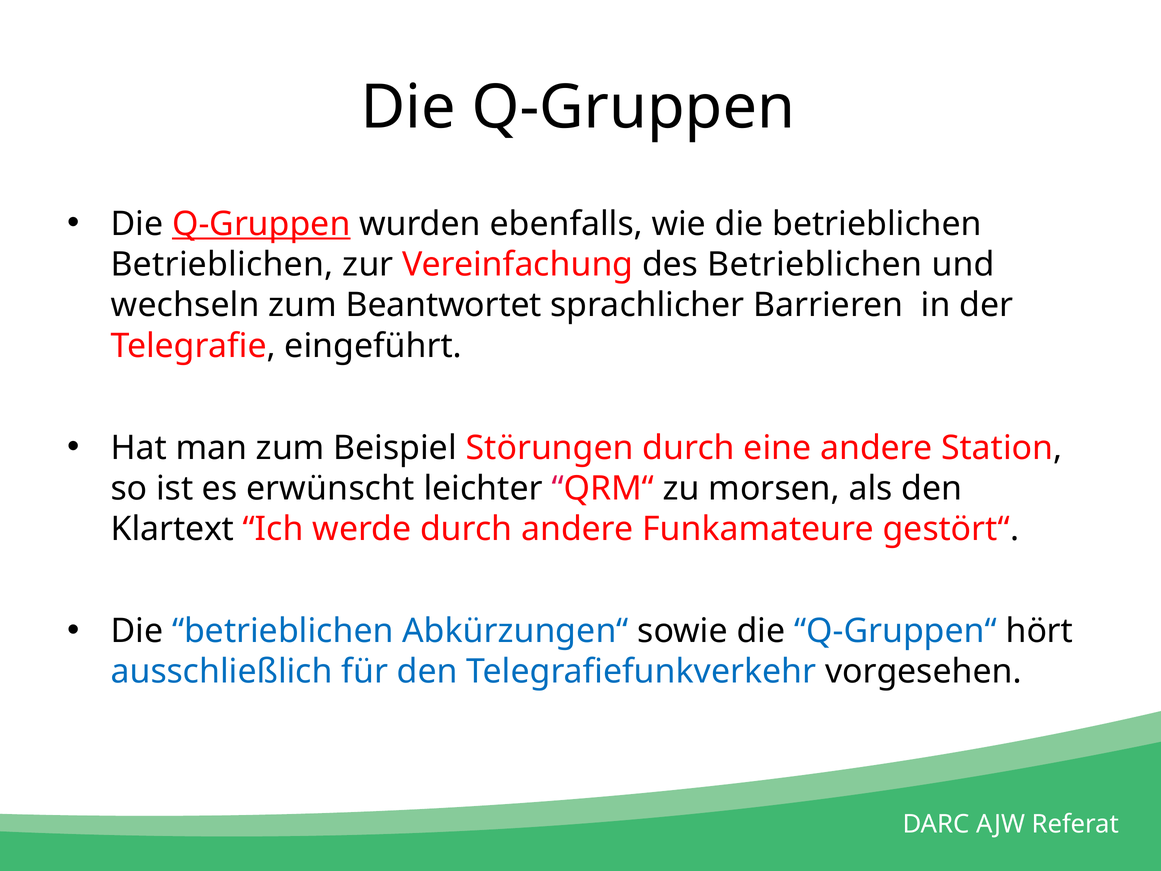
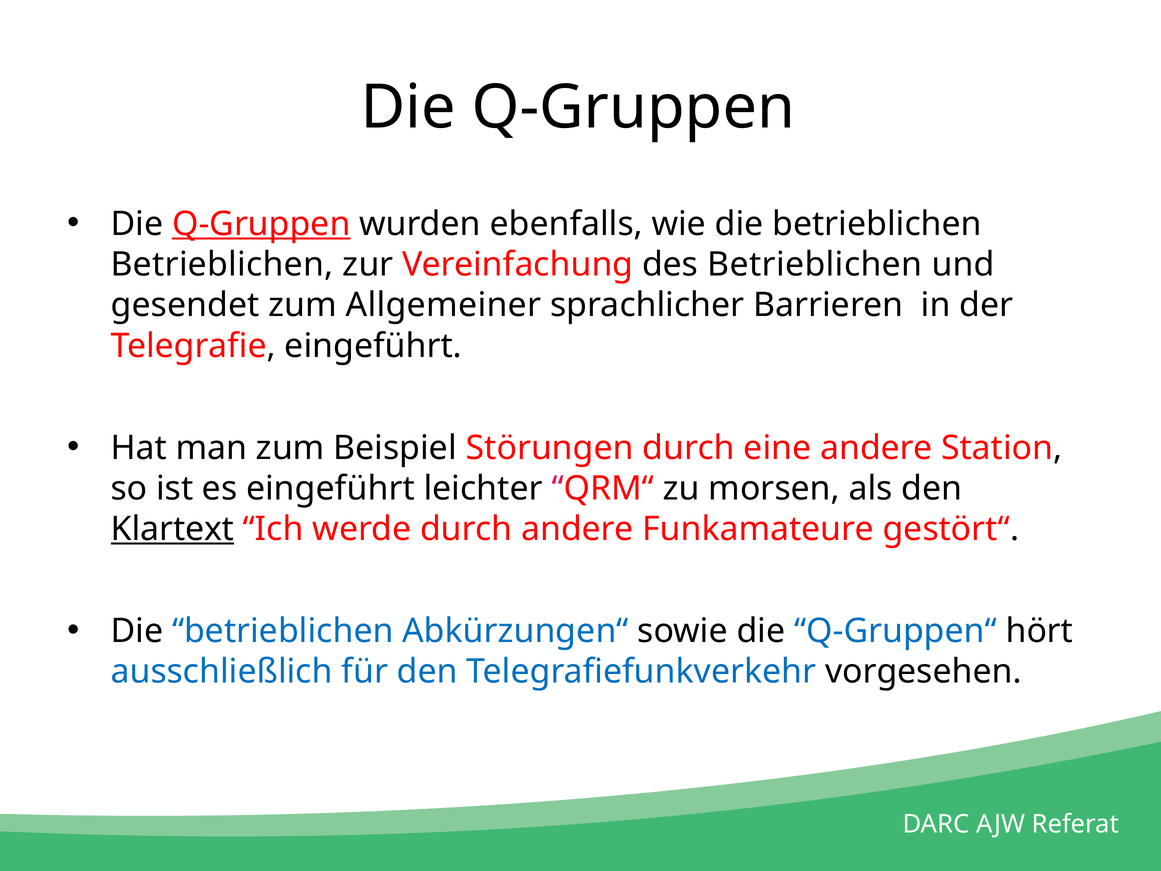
wechseln: wechseln -> gesendet (185, 305)
Beantwortet: Beantwortet -> Allgemeiner (444, 305)
es erwünscht: erwünscht -> eingeführt (330, 488)
Klartext underline: none -> present (172, 529)
